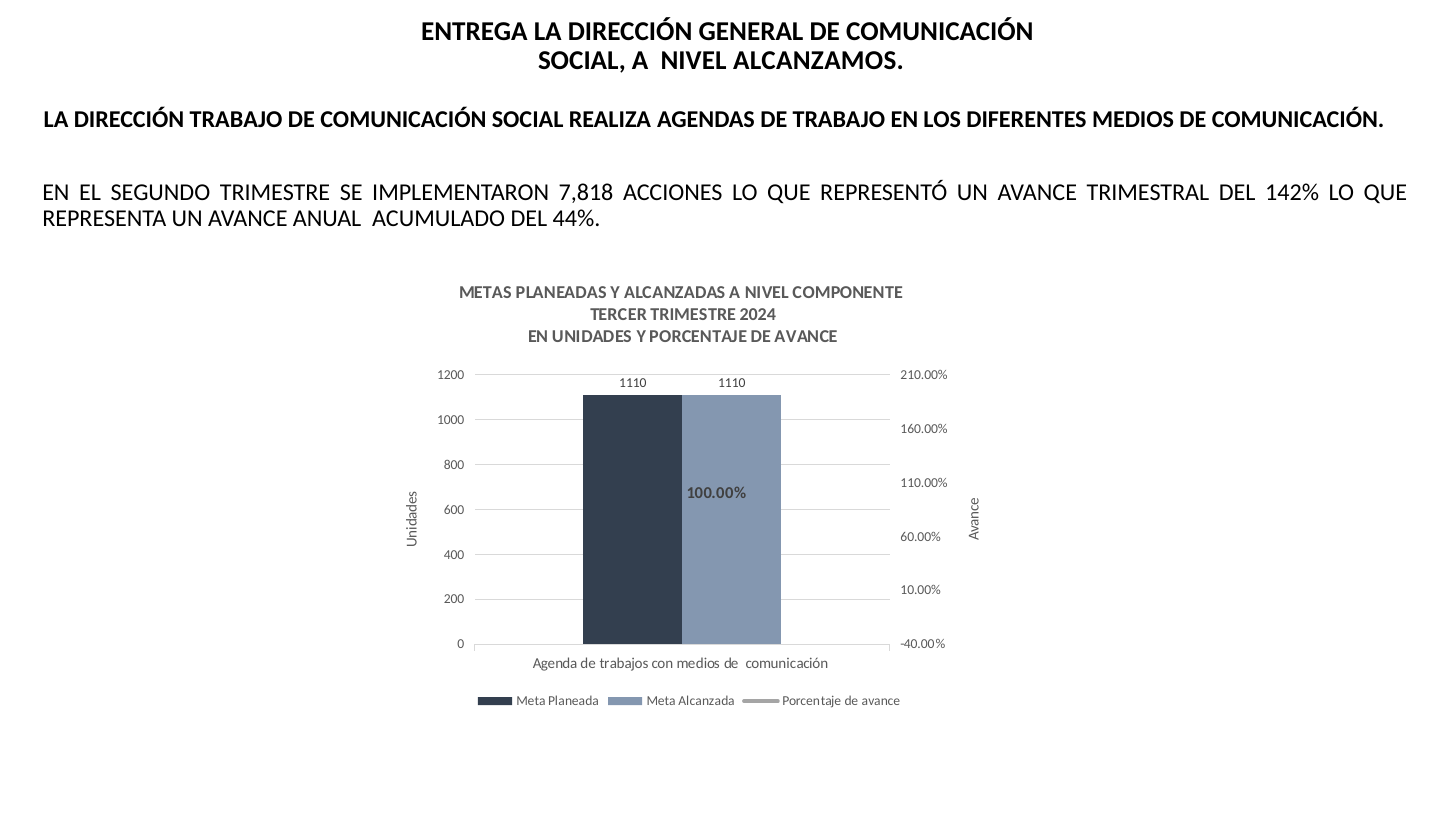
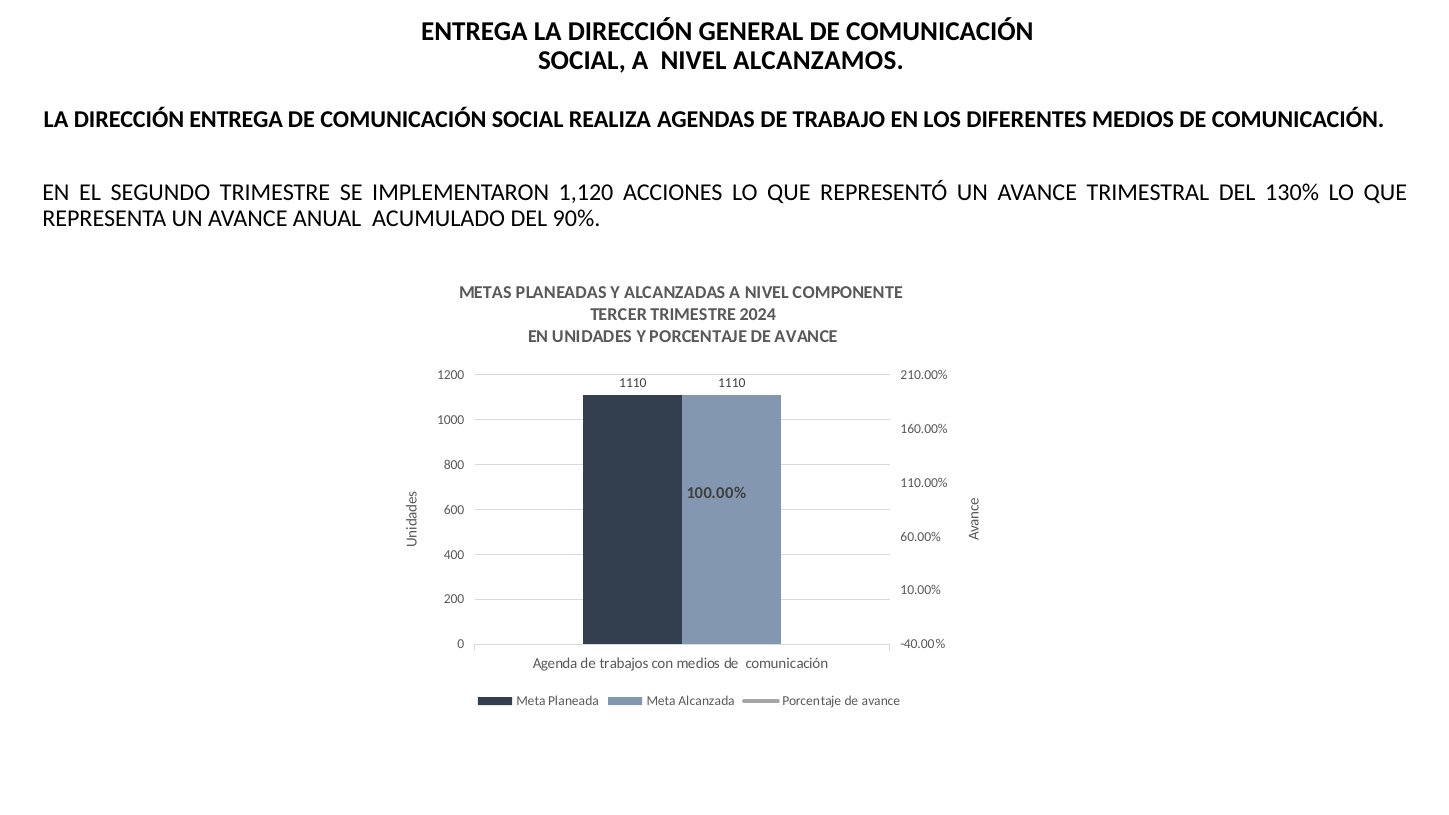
DIRECCIÓN TRABAJO: TRABAJO -> ENTREGA (236, 120)
7,818: 7,818 -> 1,120 (586, 193)
142%: 142% -> 130% (1292, 193)
44%: 44% -> 90% (577, 219)
